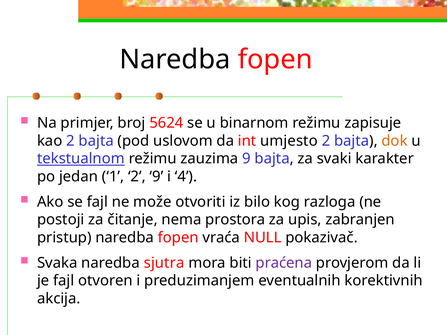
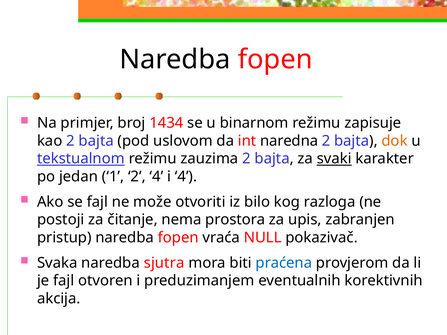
5624: 5624 -> 1434 (166, 123)
umjesto: umjesto -> naredna (289, 141)
zauzima 9: 9 -> 2 (247, 159)
svaki underline: none -> present (334, 159)
2 9: 9 -> 4 (156, 177)
praćena colour: purple -> blue (284, 263)
